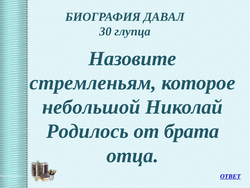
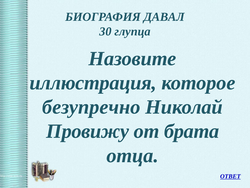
стремленьям: стремленьям -> иллюстрация (93, 83)
небольшой: небольшой -> безупречно (91, 107)
Родилось: Родилось -> Провижу (88, 131)
